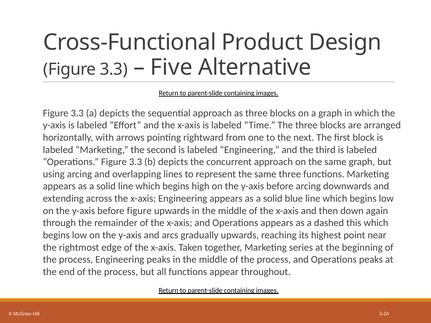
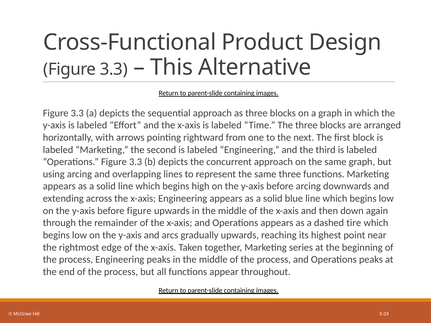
Five: Five -> This (172, 68)
this: this -> tire (354, 223)
